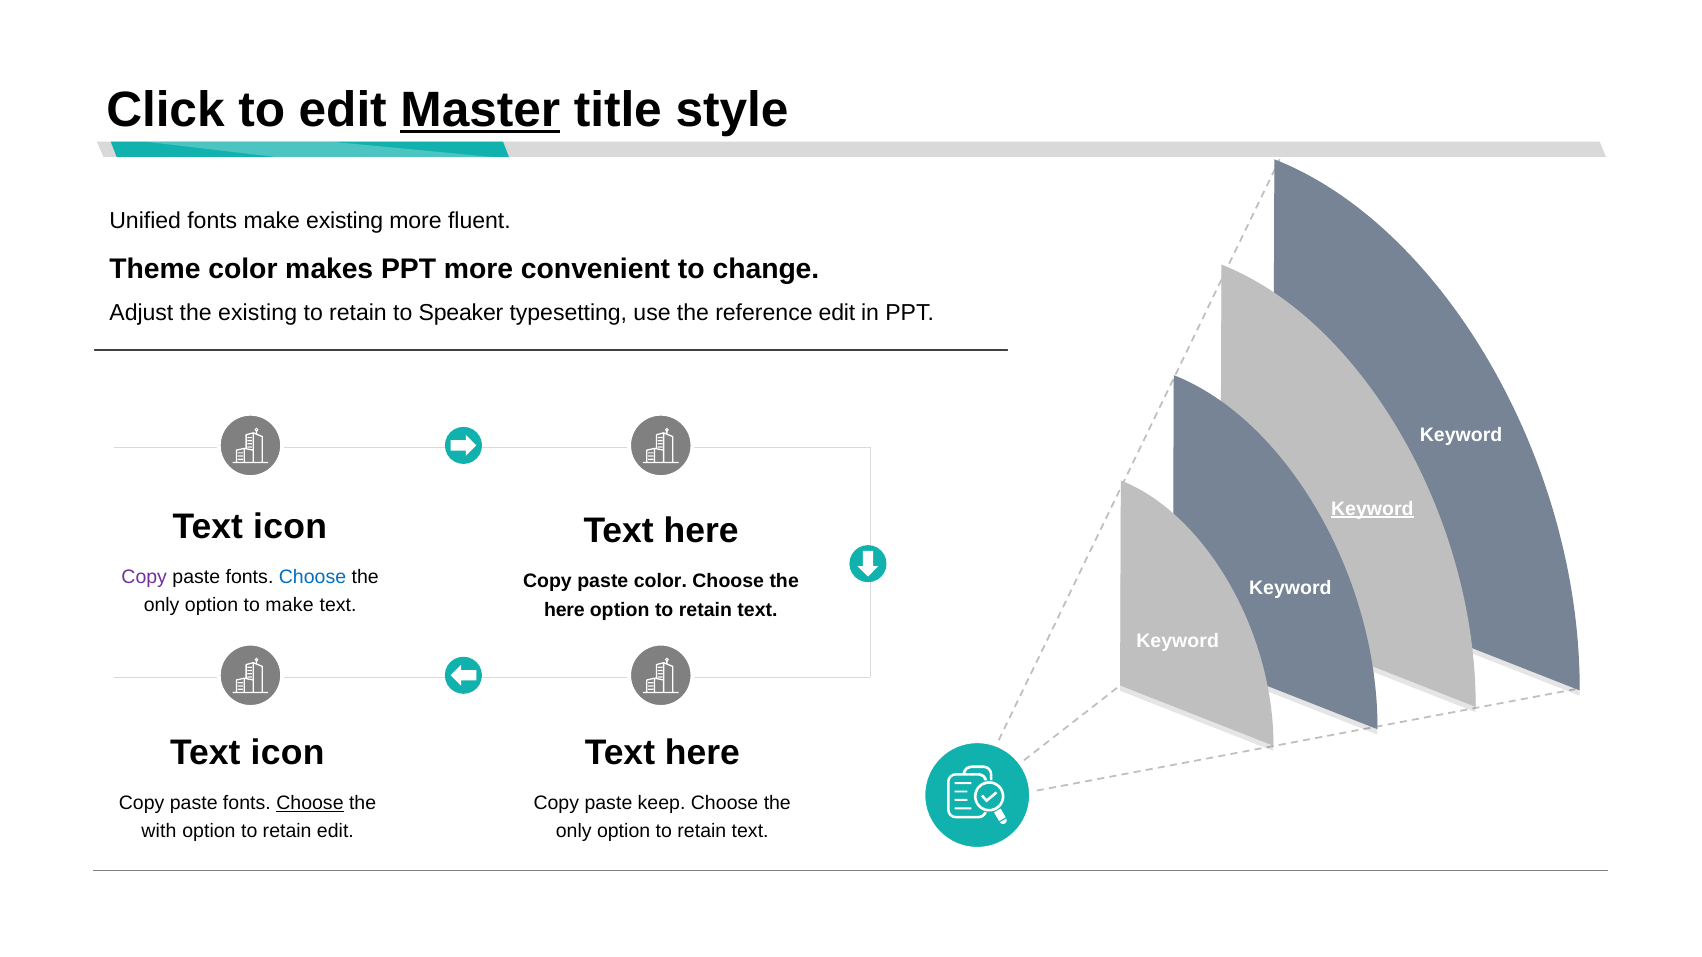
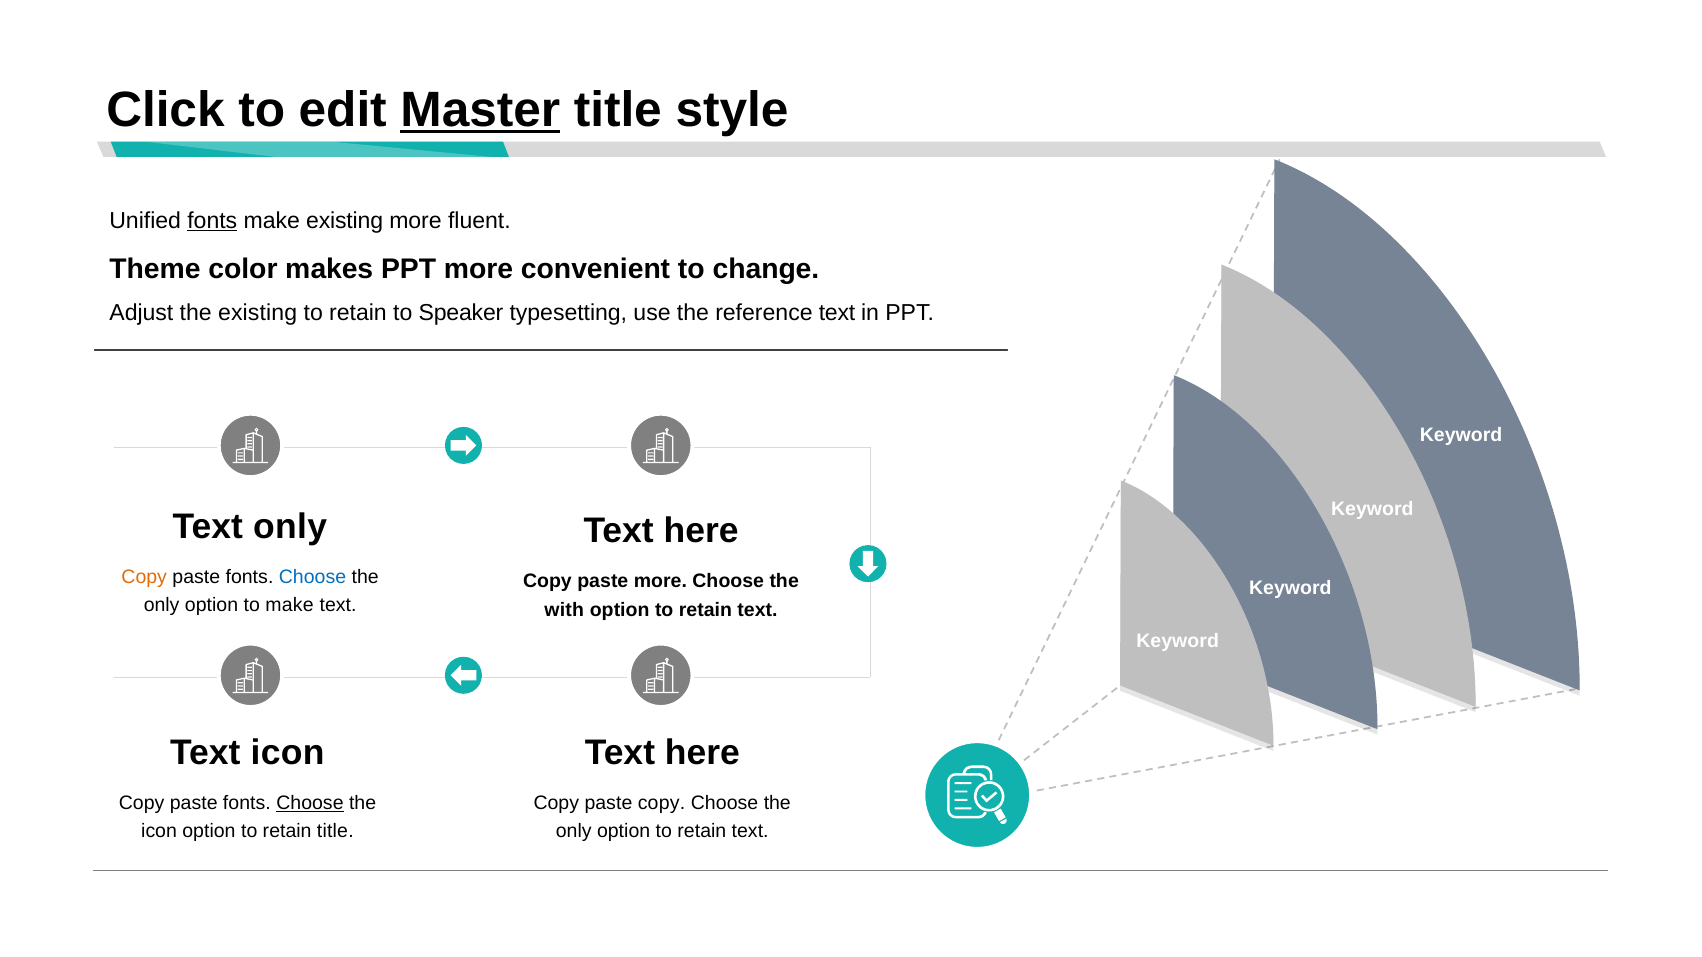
fonts underline: none -> present (212, 221)
reference edit: edit -> text (837, 313)
Keyword underline: present -> none (1372, 509)
icon: icon -> only (290, 527)
Copy colour: purple -> orange (144, 577)
paste color: color -> more (660, 582)
here: here -> with (564, 610)
paste keep: keep -> copy (661, 804)
with: with -> icon (159, 832)
retain edit: edit -> title (335, 832)
